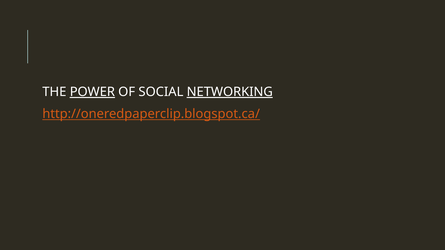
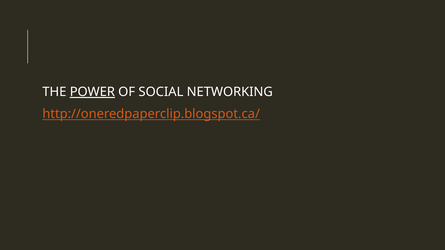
NETWORKING underline: present -> none (230, 92)
